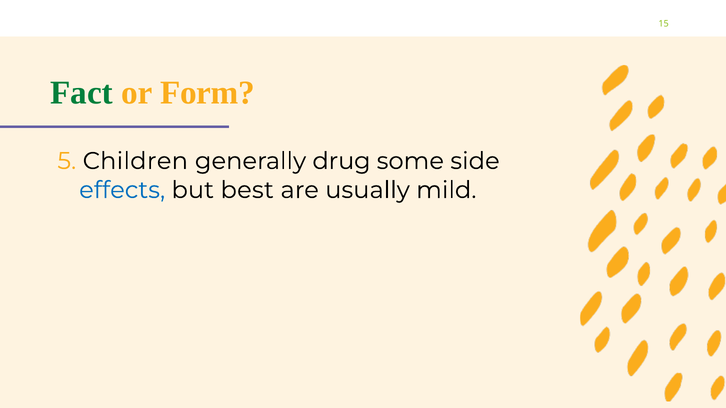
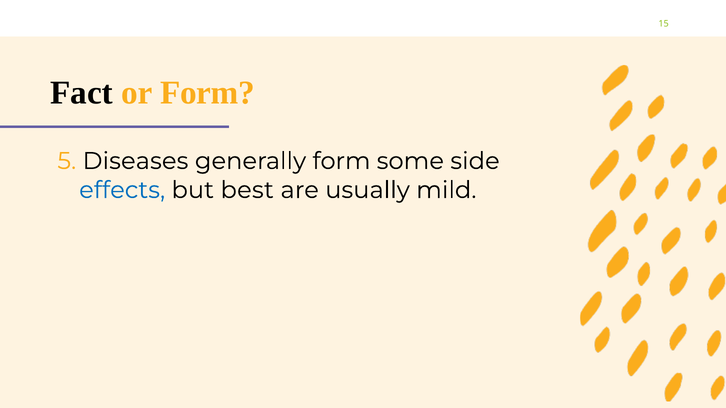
Fact colour: green -> black (81, 93)
Children: Children -> Diseases (135, 161)
generally drug: drug -> form (342, 161)
